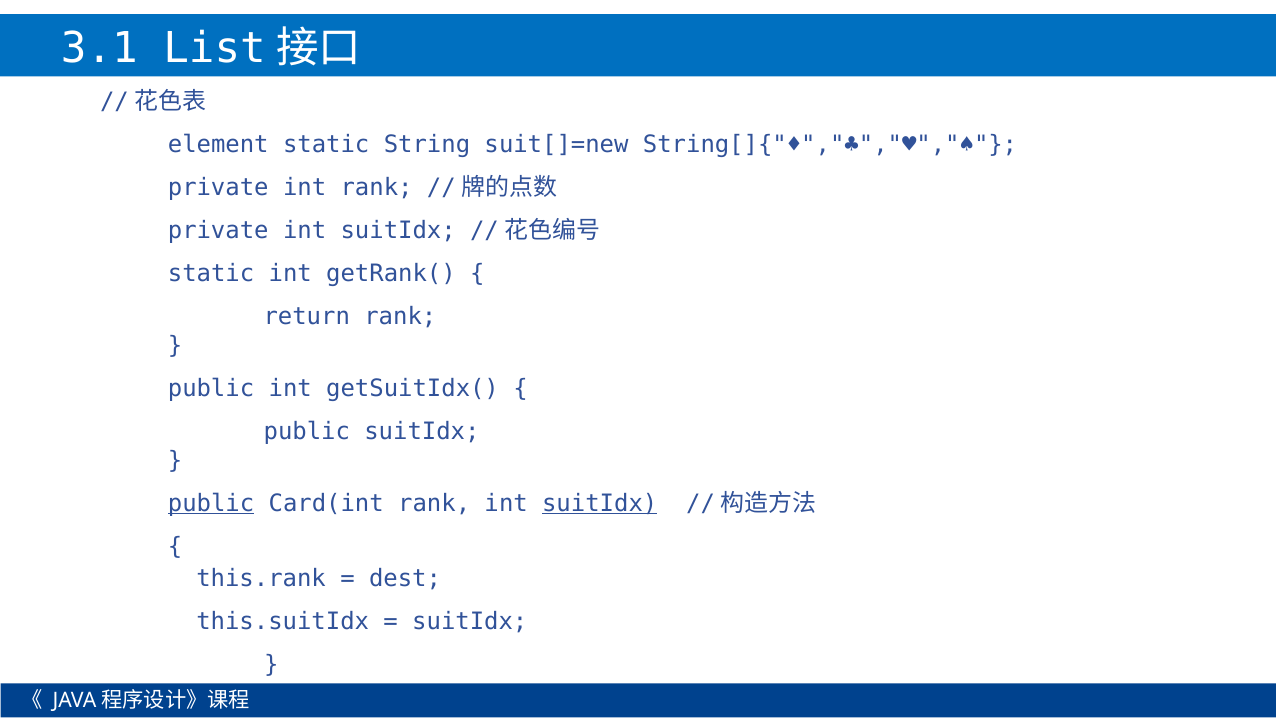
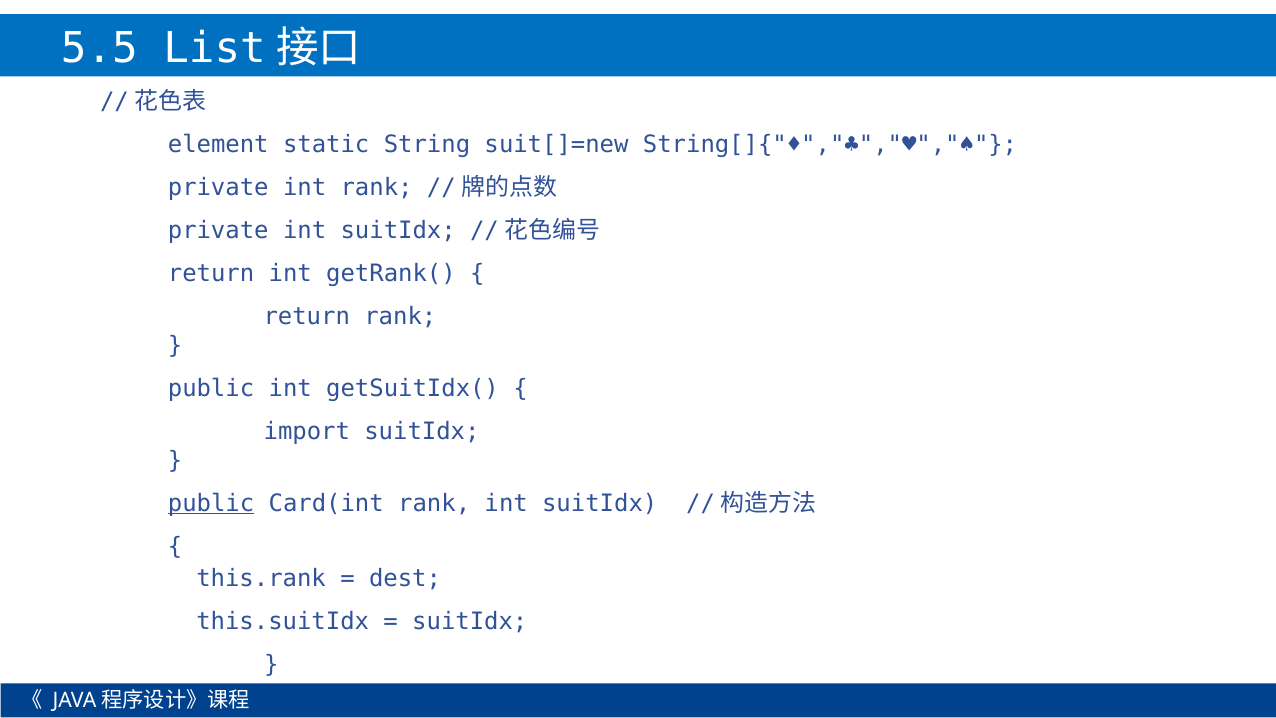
3.1: 3.1 -> 5.5 (99, 48)
static: static -> return (211, 274)
public: public -> import (307, 432)
suitIdx underline: present -> none (600, 503)
